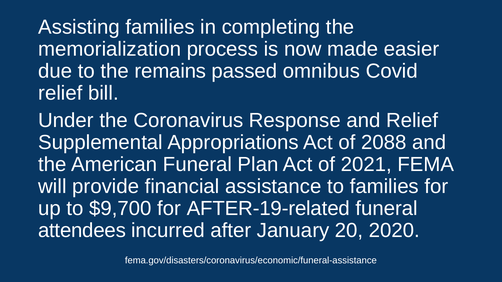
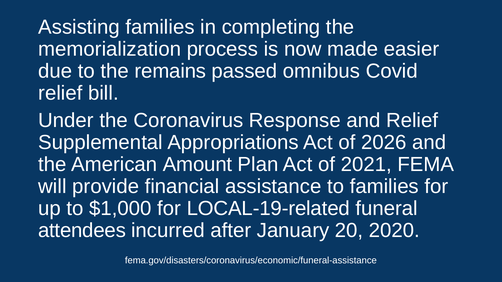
2088: 2088 -> 2026 (384, 143)
American Funeral: Funeral -> Amount (198, 165)
$9,700: $9,700 -> $1,000 (120, 209)
AFTER-19-related: AFTER-19-related -> LOCAL-19-related (268, 209)
